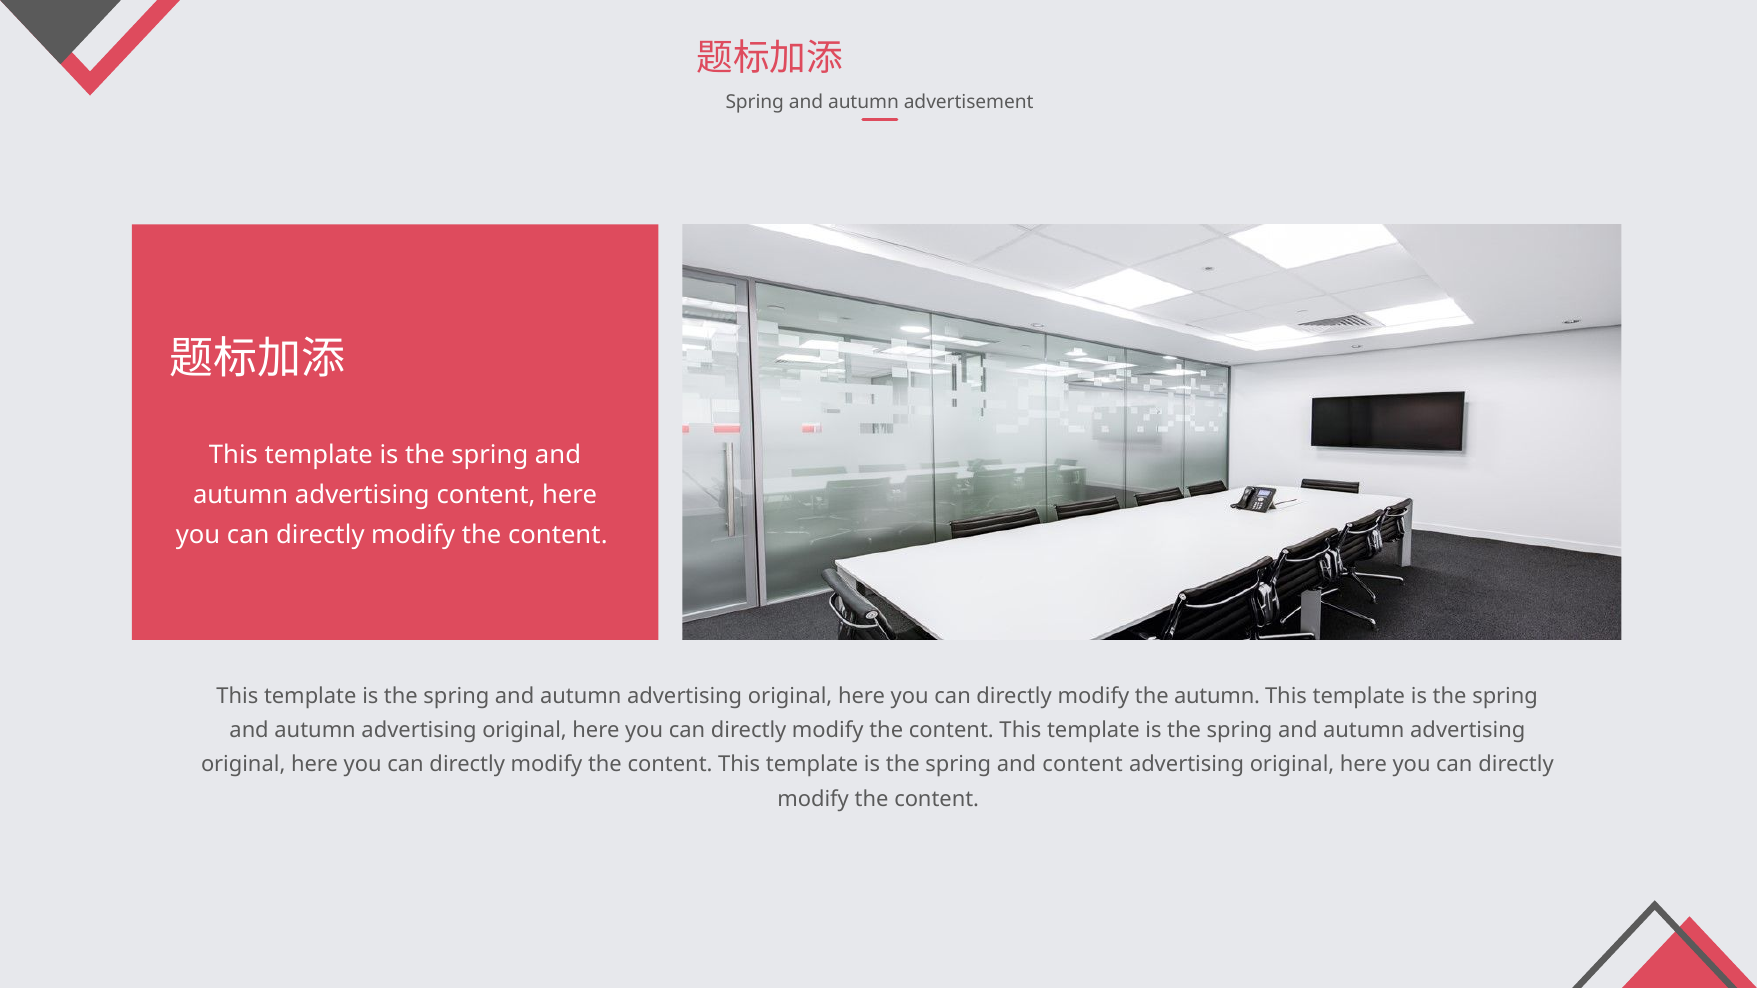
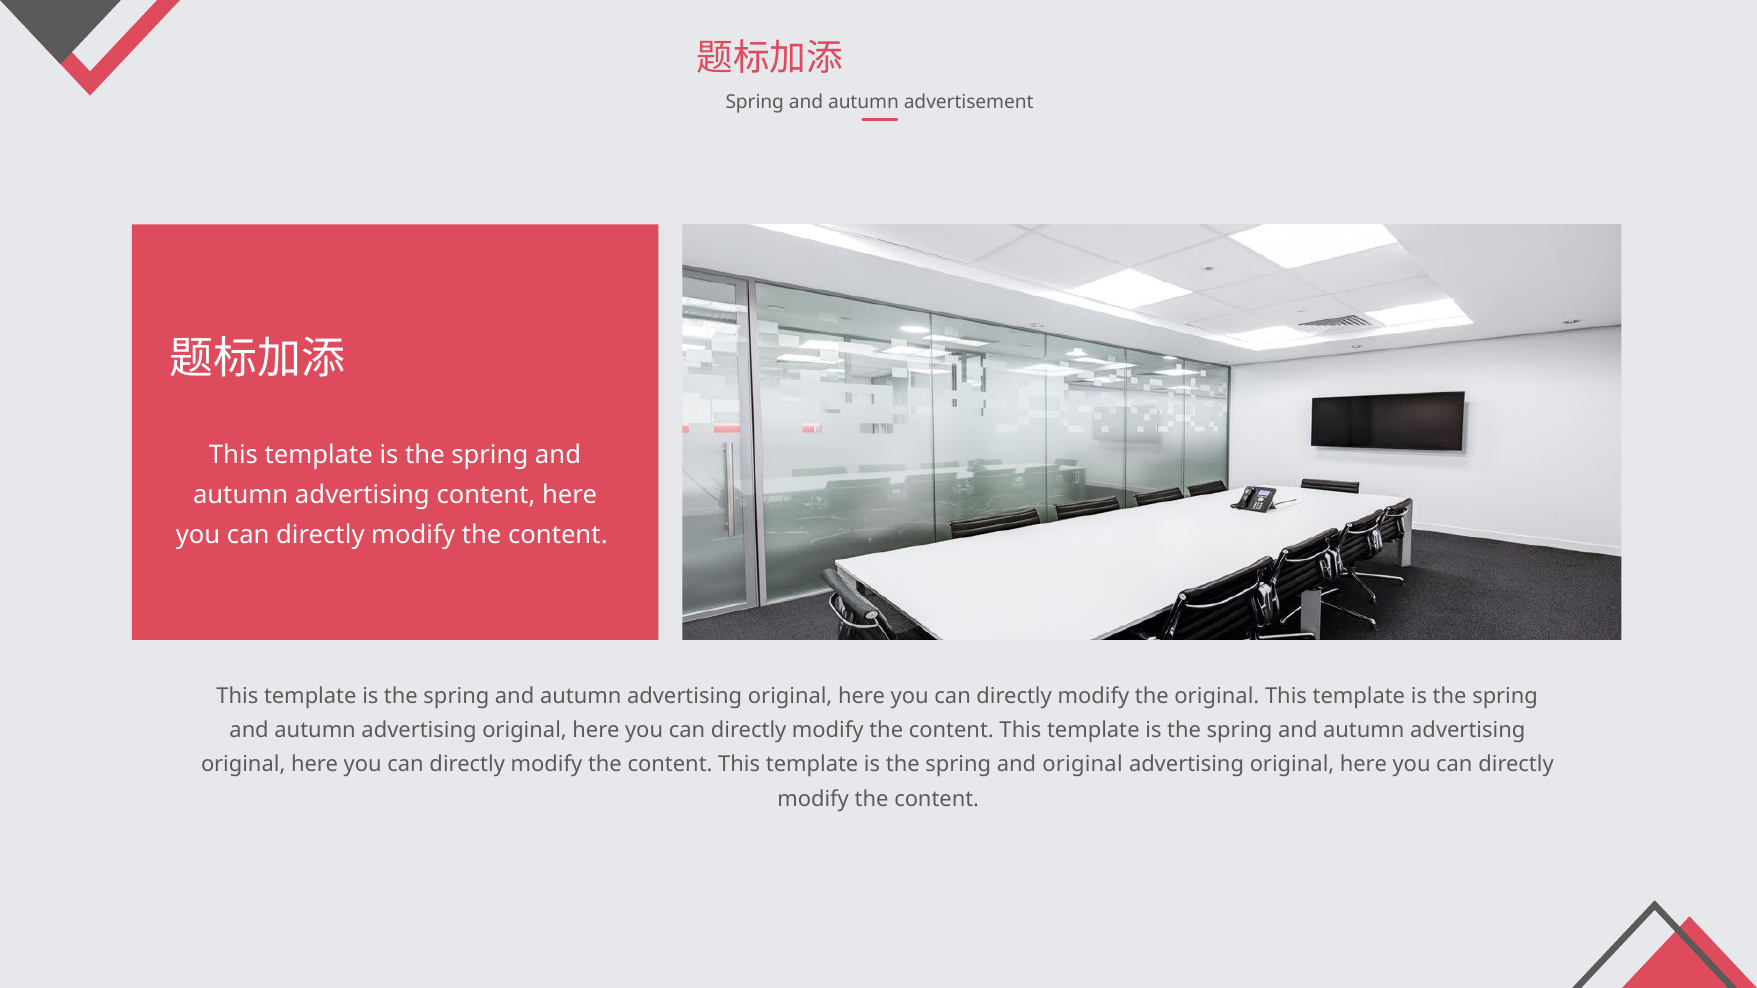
the autumn: autumn -> original (1217, 696)
and content: content -> original (1083, 765)
